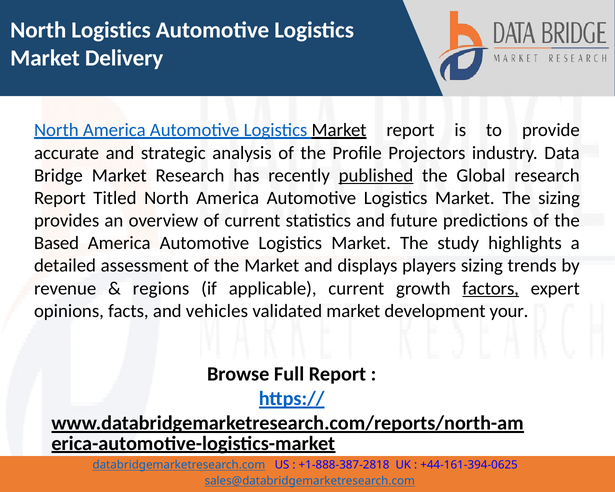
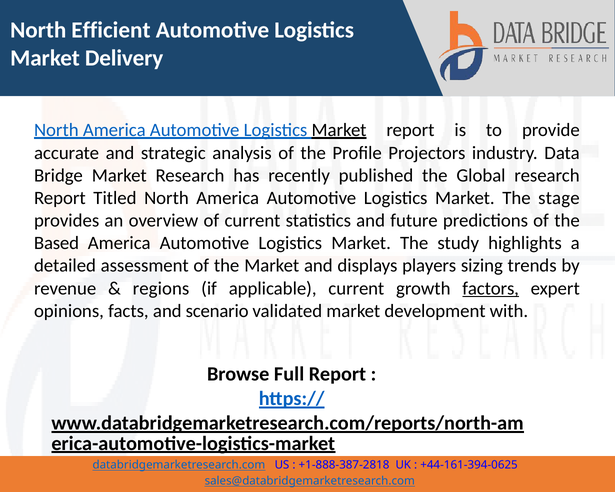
North Logistics: Logistics -> Efficient (111, 30)
published underline: present -> none (376, 175)
The sizing: sizing -> stage (559, 198)
vehicles: vehicles -> scenario (217, 311)
your: your -> with (509, 311)
